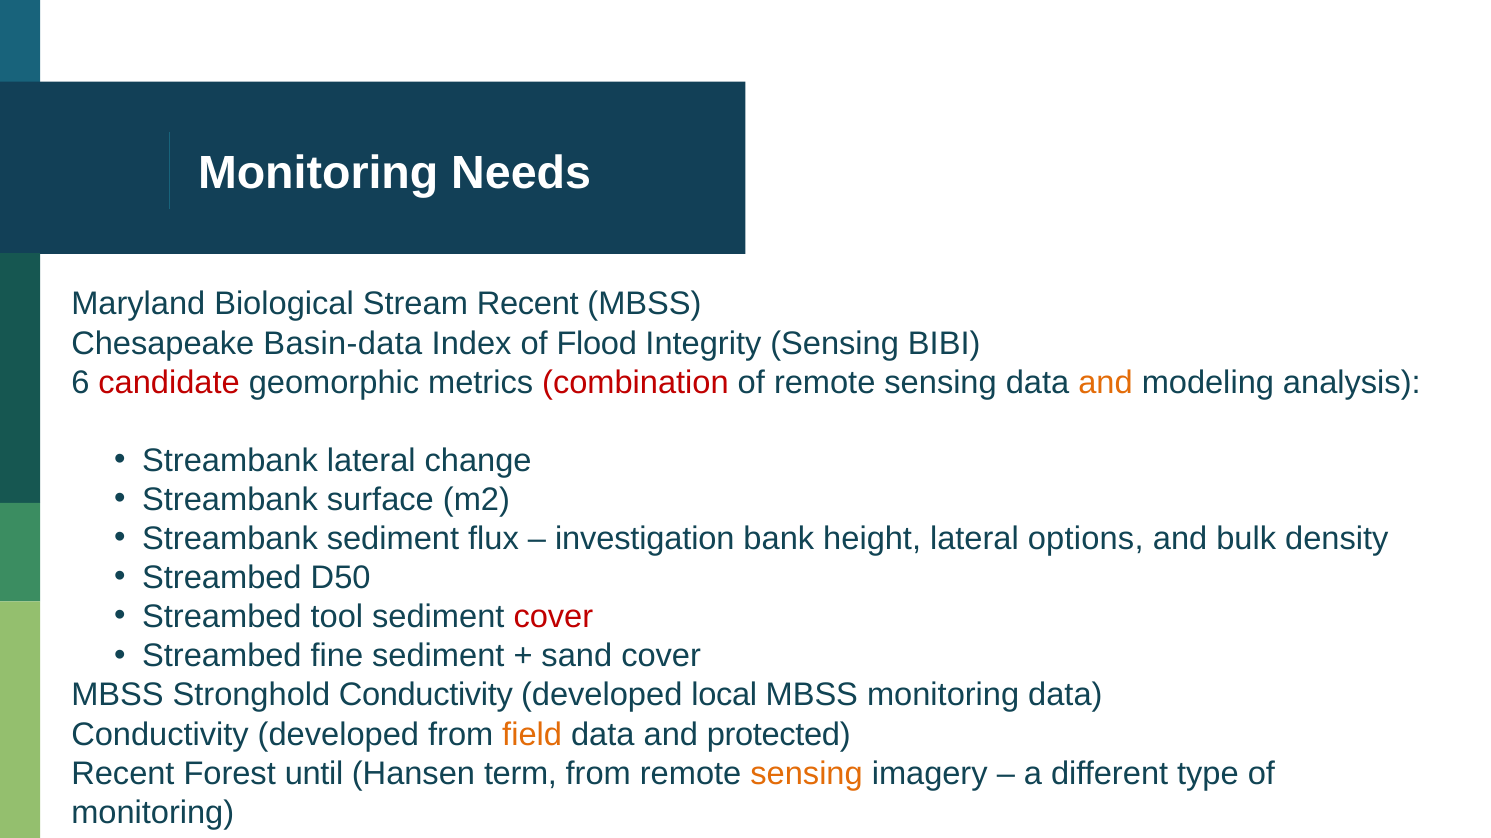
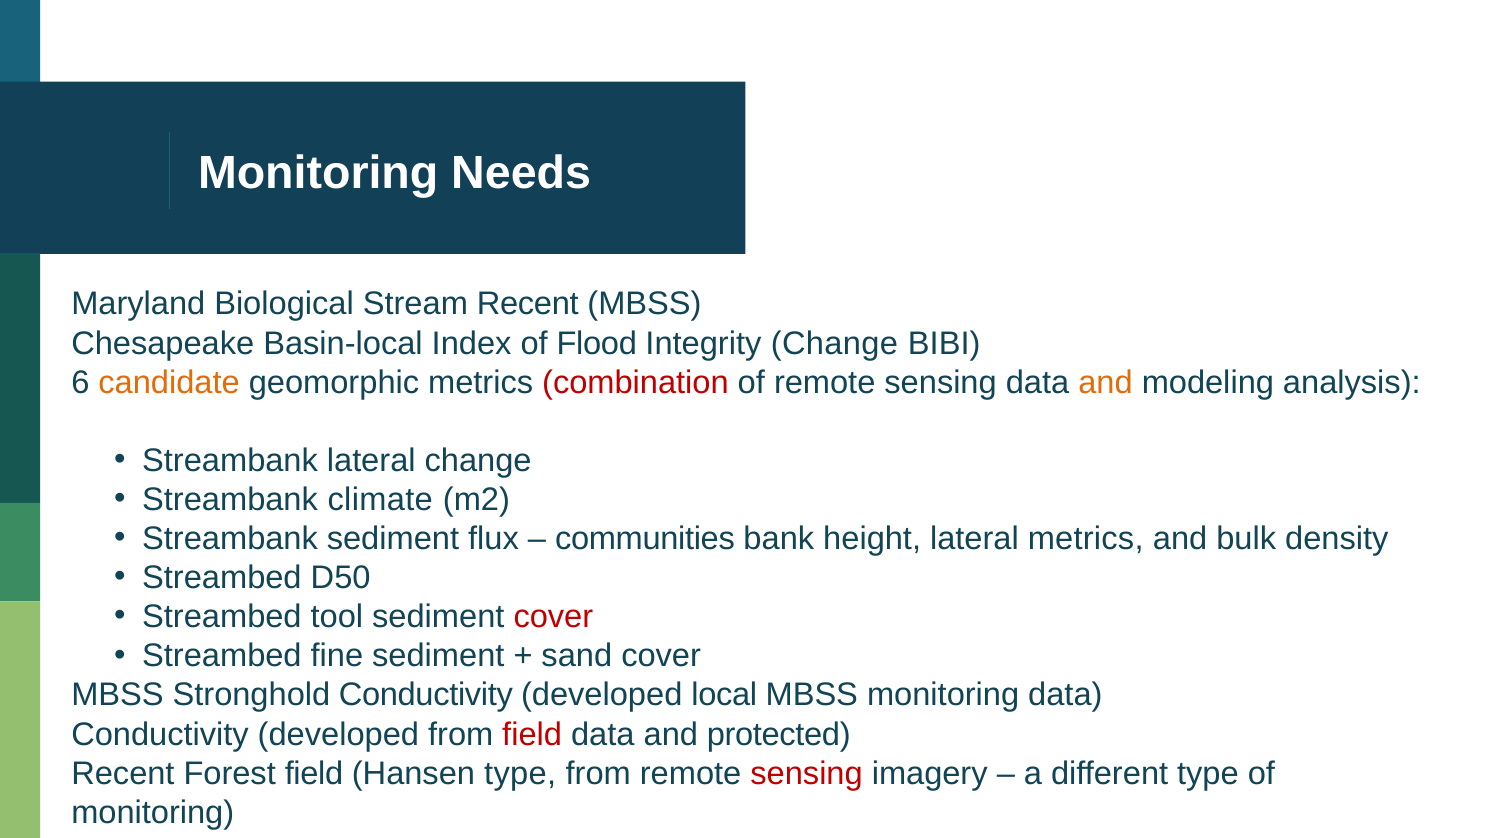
Basin-data: Basin-data -> Basin-local (343, 344)
Integrity Sensing: Sensing -> Change (834, 344)
candidate colour: red -> orange (169, 383)
surface: surface -> climate (380, 500)
investigation: investigation -> communities (645, 539)
lateral options: options -> metrics (1086, 539)
field colour: orange -> red (532, 735)
Forest until: until -> field (314, 774)
Hansen term: term -> type (520, 774)
sensing colour: orange -> red (807, 774)
